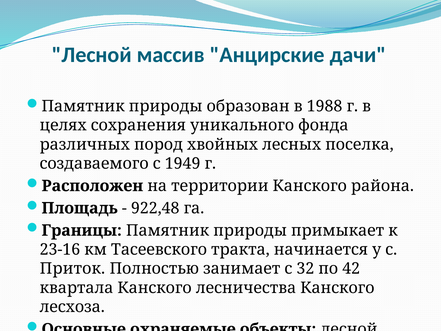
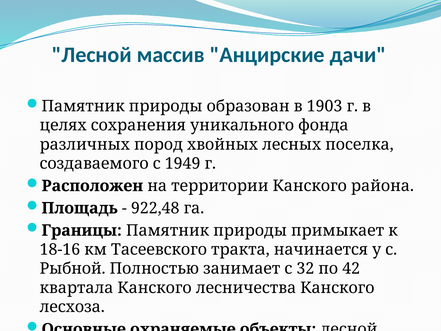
1988: 1988 -> 1903 (325, 106)
23-16: 23-16 -> 18-16 (60, 249)
Приток: Приток -> Рыбной (73, 269)
